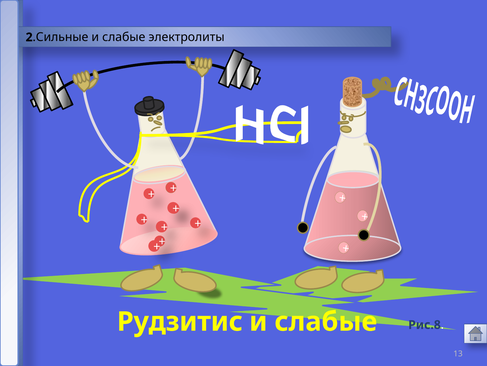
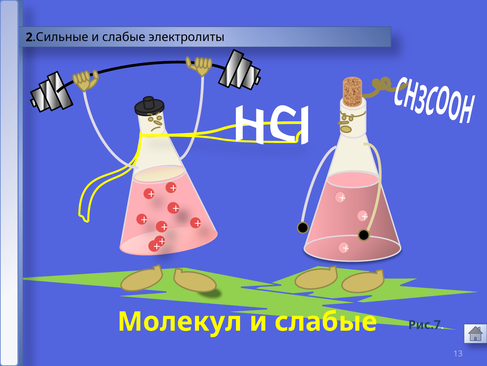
Рудзитис: Рудзитис -> Молекул (180, 321)
Рис.8: Рис.8 -> Рис.7 (425, 324)
